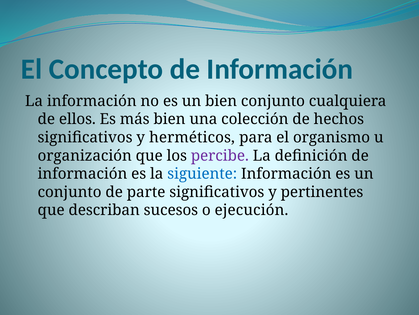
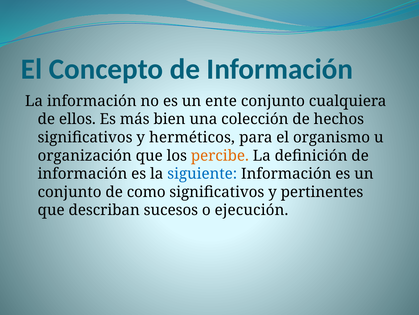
un bien: bien -> ente (221, 101)
percibe colour: purple -> orange (220, 155)
parte: parte -> como (146, 192)
